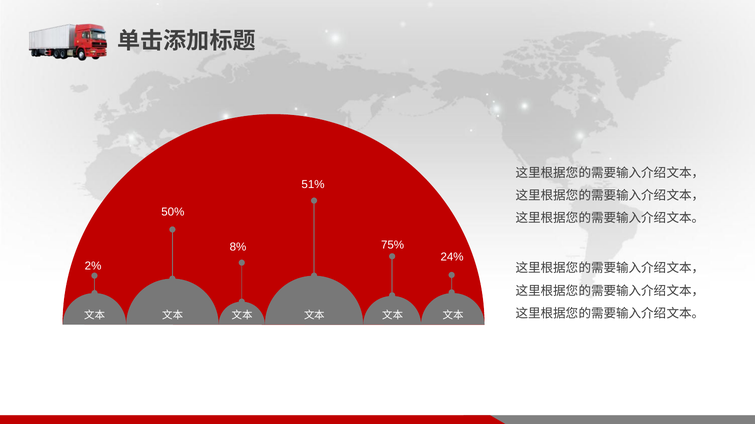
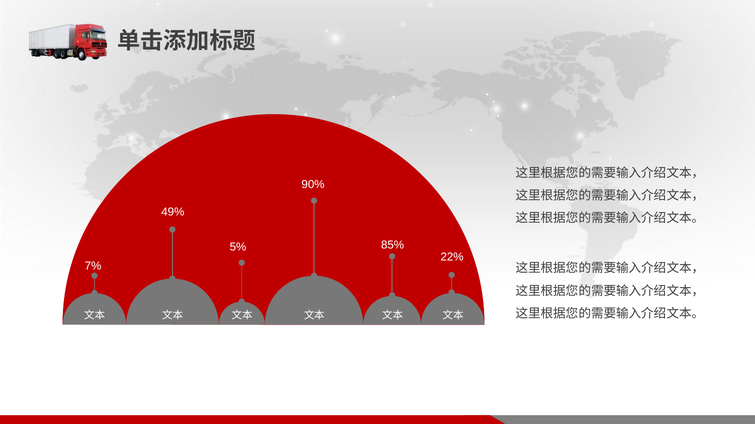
51%: 51% -> 90% (313, 185)
50%: 50% -> 49% (173, 212)
75%: 75% -> 85% (393, 245)
8%: 8% -> 5% (238, 247)
24%: 24% -> 22% (452, 258)
2%: 2% -> 7% (93, 267)
